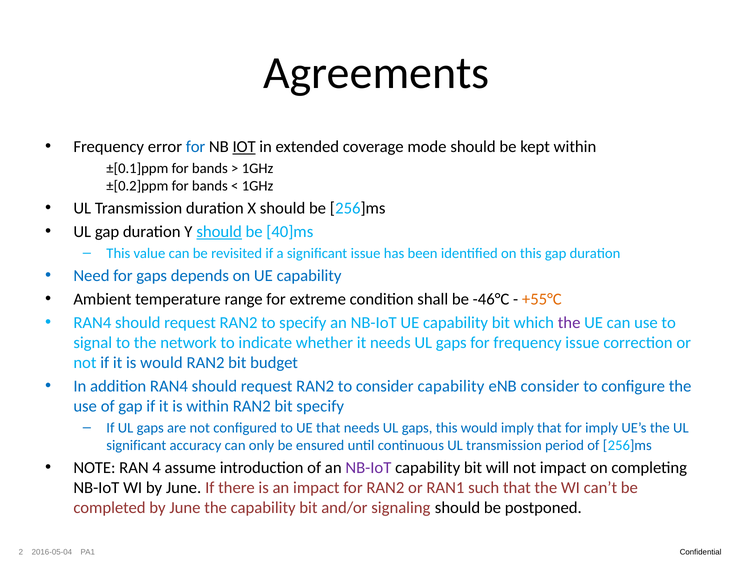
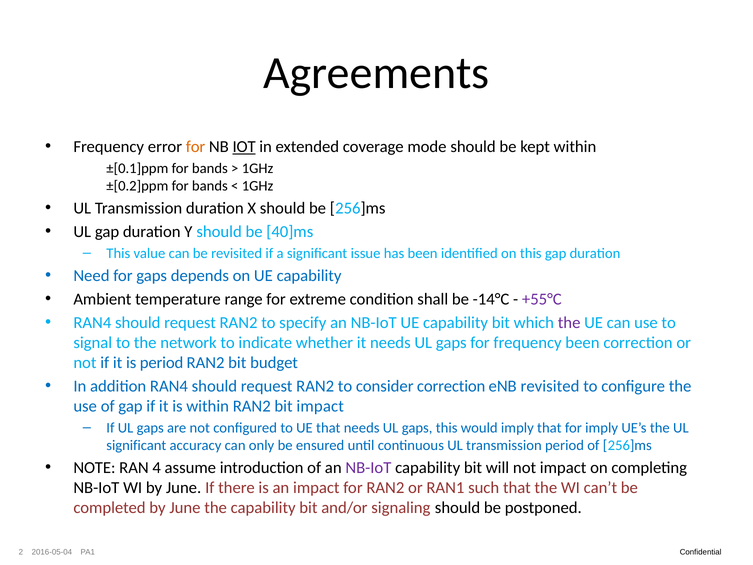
for colour: blue -> orange (196, 147)
should underline: present -> none (219, 232)
-46°C: -46°C -> -14°C (491, 299)
+55°C colour: orange -> purple (542, 299)
frequency issue: issue -> been (582, 343)
is would: would -> period (162, 363)
consider capability: capability -> correction (451, 386)
eNB consider: consider -> revisited (550, 386)
bit specify: specify -> impact (320, 406)
